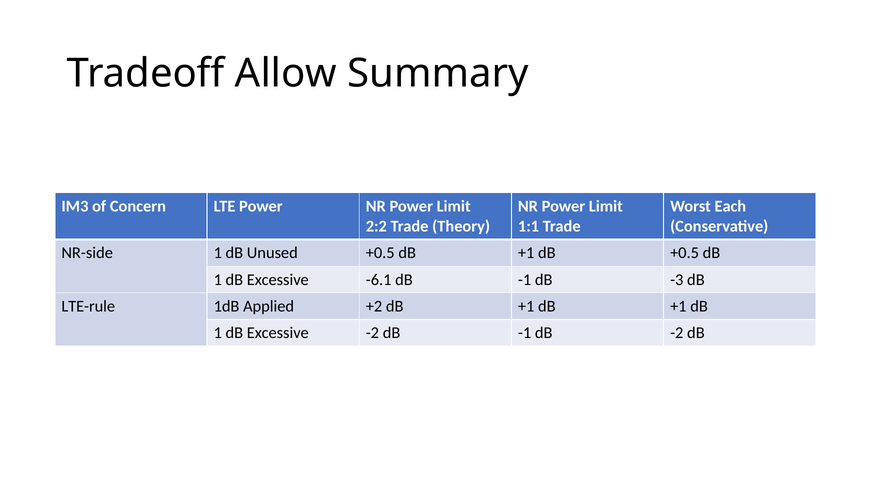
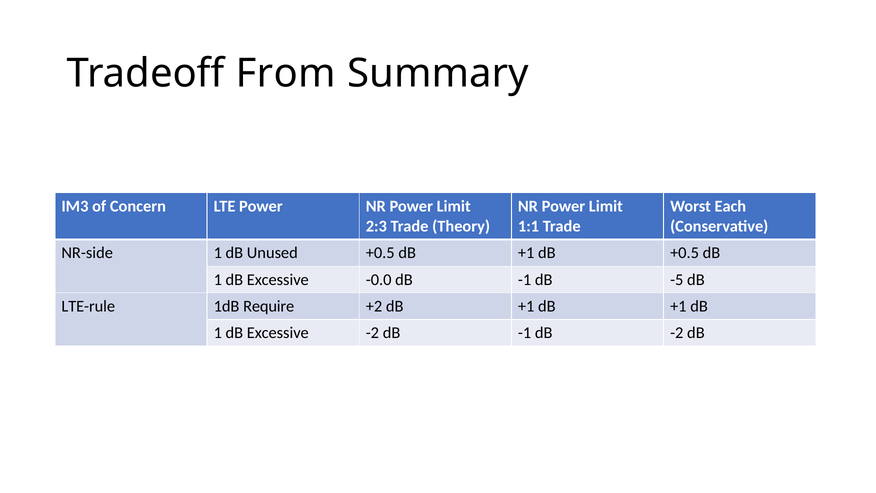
Allow: Allow -> From (286, 74)
2:2: 2:2 -> 2:3 (376, 226)
-6.1: -6.1 -> -0.0 (379, 280)
-3: -3 -> -5 (677, 280)
Applied: Applied -> Require (269, 306)
